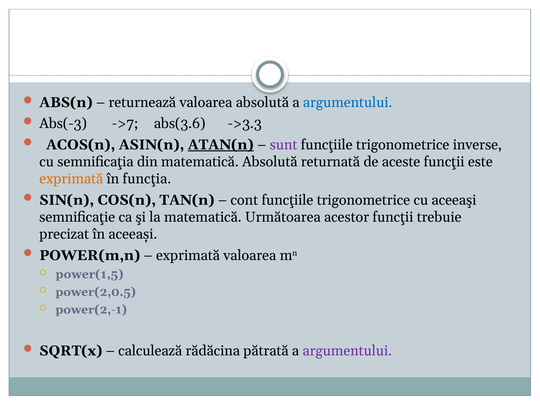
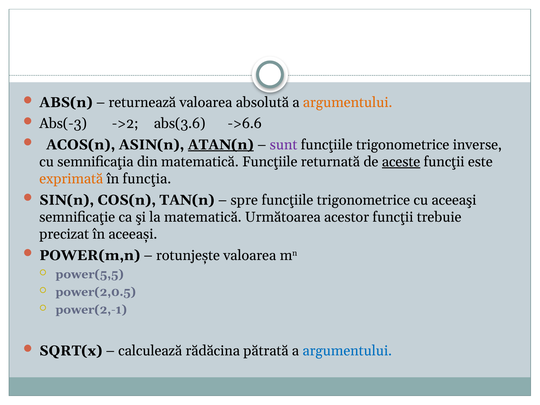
argumentului colour: blue -> orange (348, 102)
->7: ->7 -> ->2 (125, 124)
->3.3: ->3.3 -> ->6.6 (245, 124)
matematică Absolută: Absolută -> Funcţiile (270, 162)
aceste underline: none -> present (401, 162)
cont: cont -> spre (244, 200)
exprimată: exprimată -> rotunjeşte (188, 255)
power(1,5: power(1,5 -> power(5,5 (90, 274)
argumentului colour: purple -> blue (347, 351)
